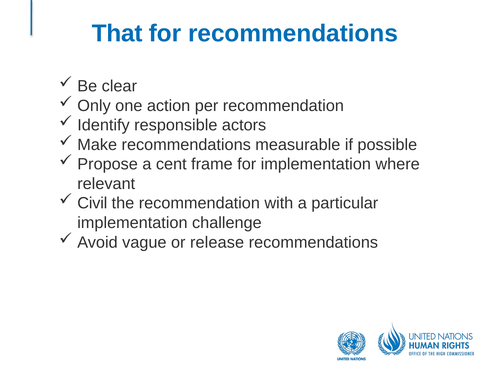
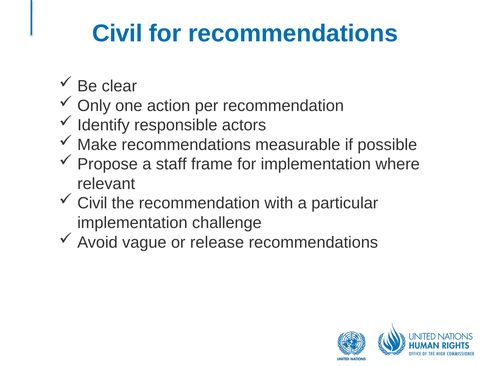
That: That -> Civil (117, 33)
cent: cent -> staff (171, 164)
